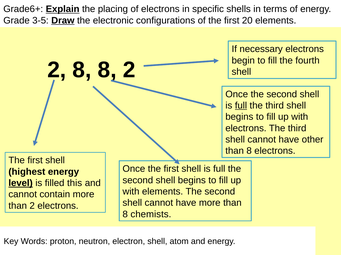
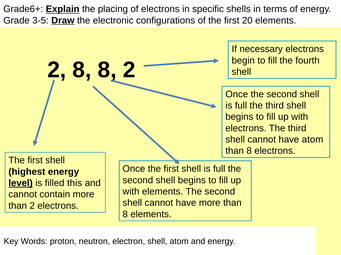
full underline: present -> none (241, 106)
have other: other -> atom (313, 140)
8 chemists: chemists -> elements (151, 215)
